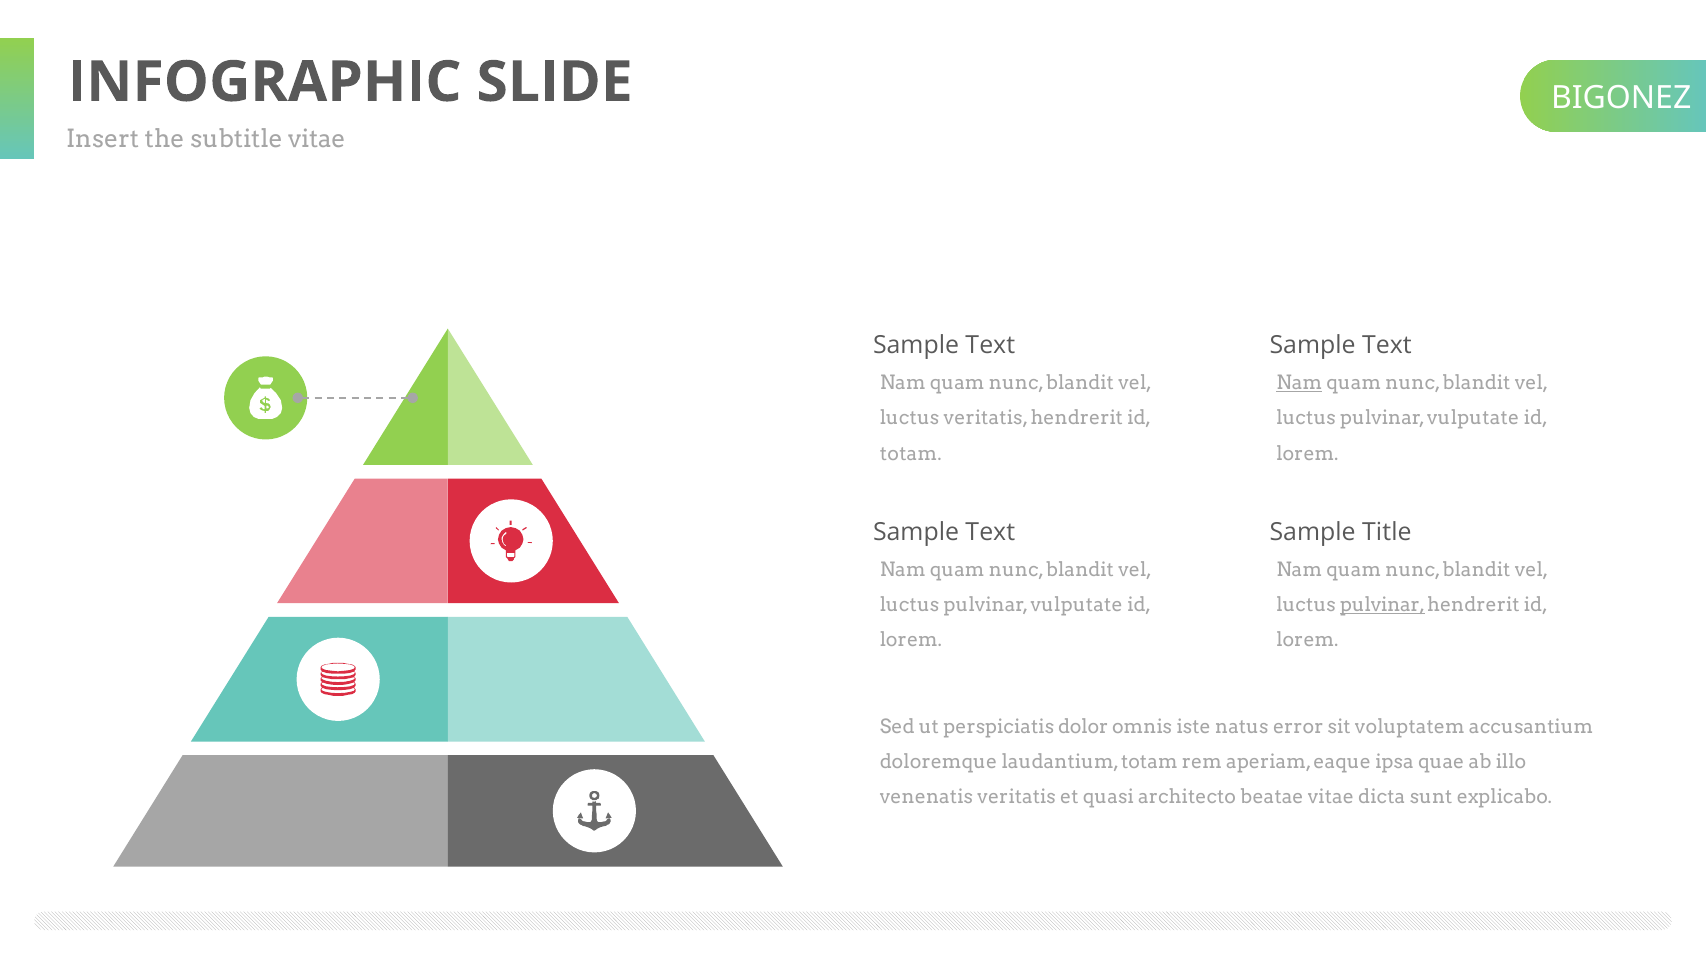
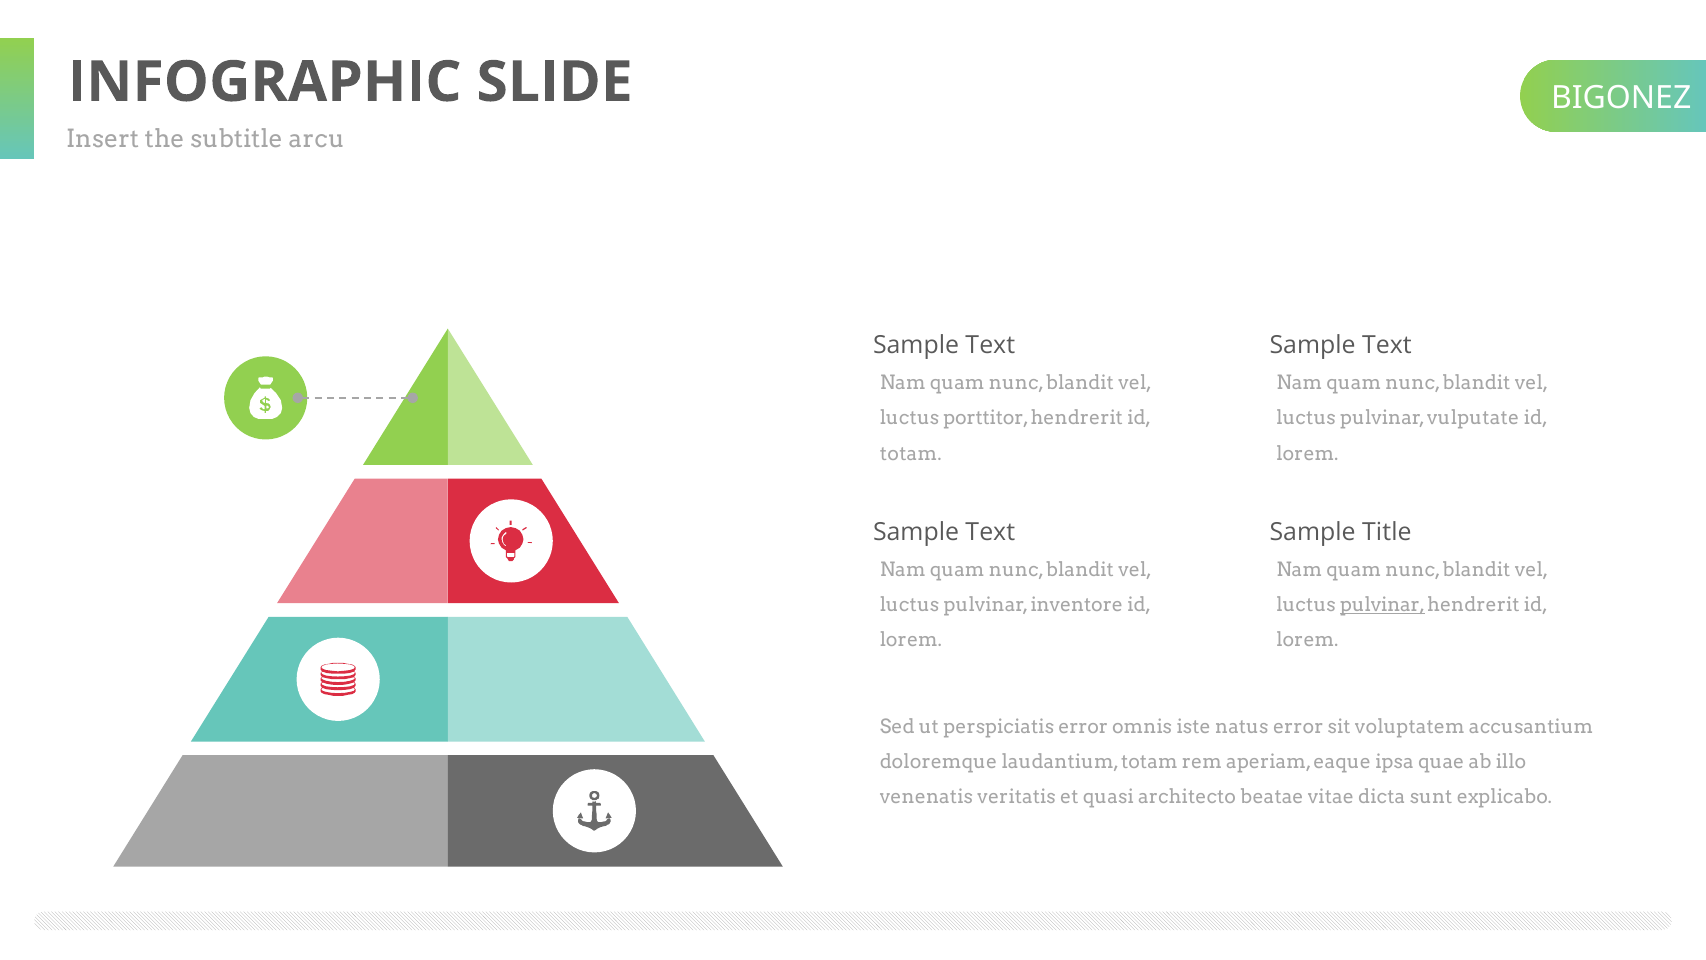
subtitle vitae: vitae -> arcu (317, 139)
Nam underline: present -> none (1299, 383)
luctus veritatis: veritatis -> porttitor (986, 418)
vulputate: vulputate -> inventore (1077, 605)
perspiciatis dolor: dolor -> error (1083, 726)
